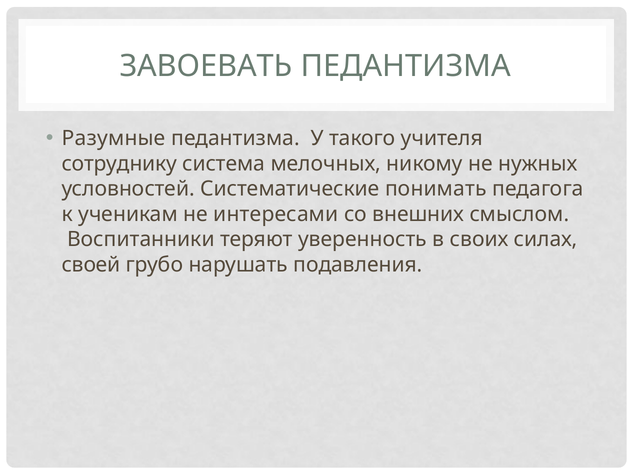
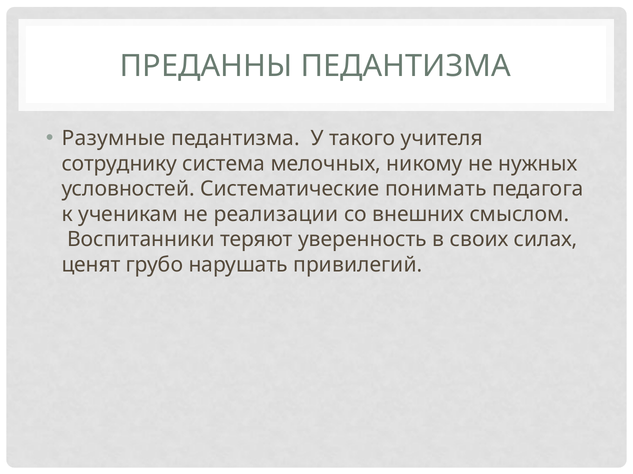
ЗАВОЕВАТЬ: ЗАВОЕВАТЬ -> ПРЕДАННЫ (206, 66)
интересами: интересами -> реализации (276, 215)
своей: своей -> ценят (91, 265)
подавления: подавления -> привилегий (358, 265)
